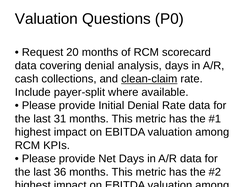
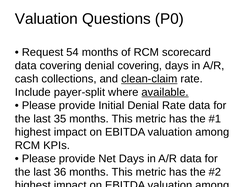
20: 20 -> 54 (73, 52)
denial analysis: analysis -> covering (140, 66)
available underline: none -> present (165, 92)
31: 31 -> 35 (60, 119)
